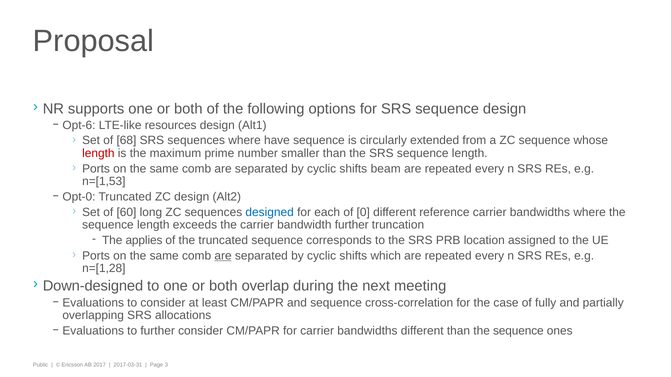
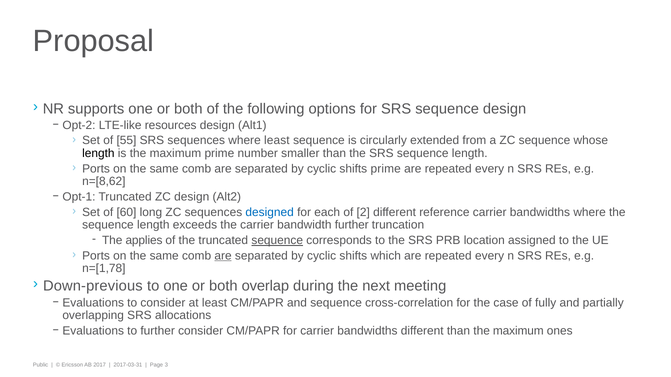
Opt-6: Opt-6 -> Opt-2 (79, 125)
68: 68 -> 55 (126, 141)
where have: have -> least (277, 141)
length colour: red -> black (98, 154)
shifts beam: beam -> prime (386, 169)
n=[1,53: n=[1,53 -> n=[8,62 (104, 182)
Opt-0: Opt-0 -> Opt-1 (79, 197)
0: 0 -> 2 (363, 212)
sequence underline: none -> present (277, 241)
n=[1,28: n=[1,28 -> n=[1,78 (104, 269)
Down-designed: Down-designed -> Down-previous (93, 286)
than the sequence: sequence -> maximum (518, 331)
